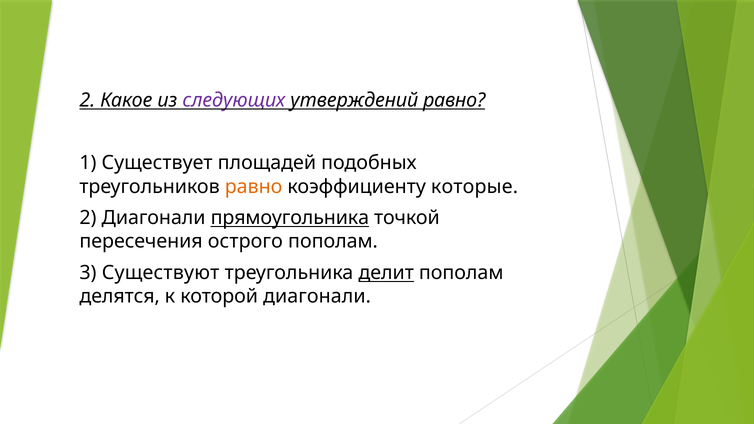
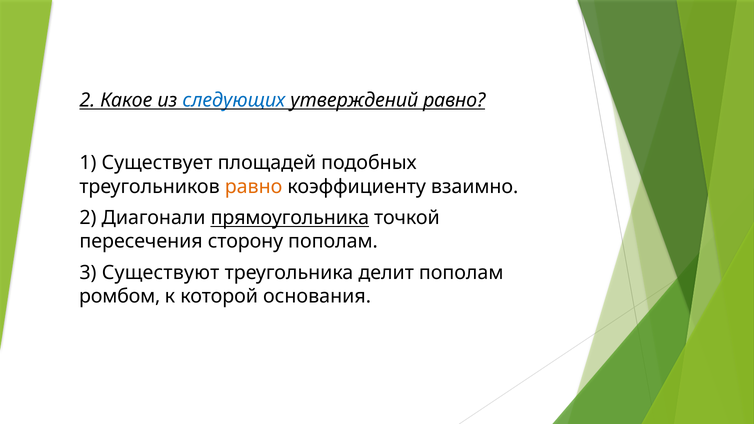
следующих colour: purple -> blue (234, 100)
которые: которые -> взаимно (475, 187)
острого: острого -> сторону (245, 242)
делит underline: present -> none (386, 273)
делятся: делятся -> ромбом (120, 297)
которой диагонали: диагонали -> основания (317, 297)
